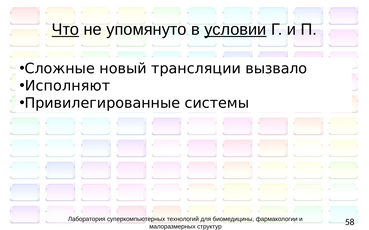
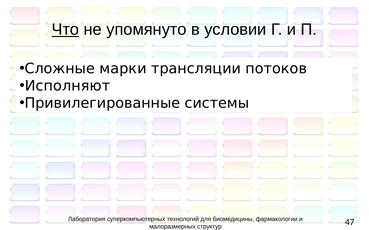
условии underline: present -> none (235, 29)
новый: новый -> марки (123, 69)
вызвало: вызвало -> потоков (276, 69)
58: 58 -> 47 (350, 222)
